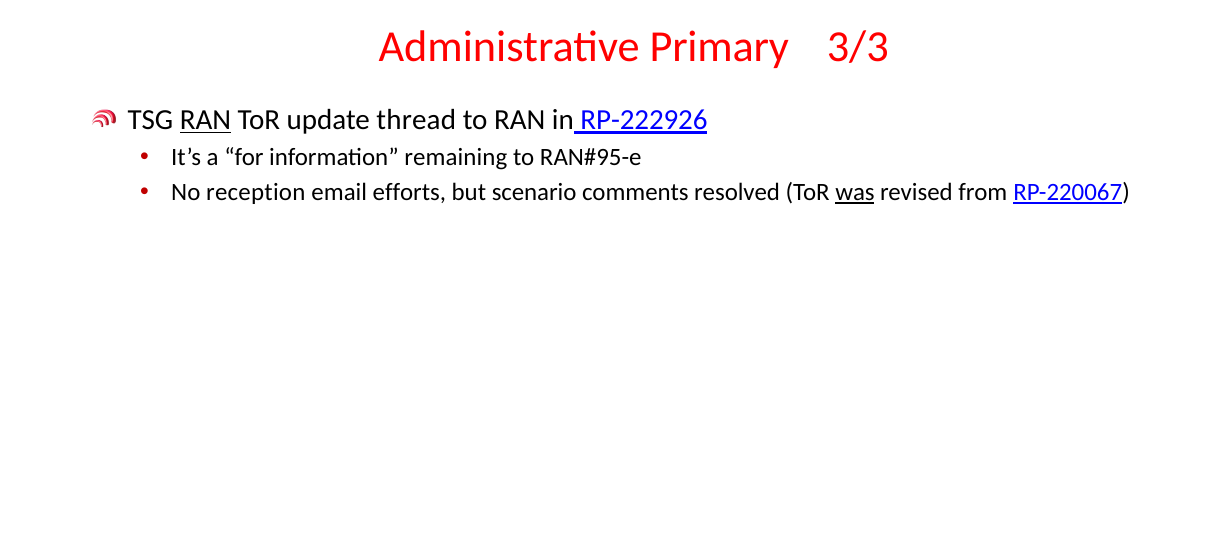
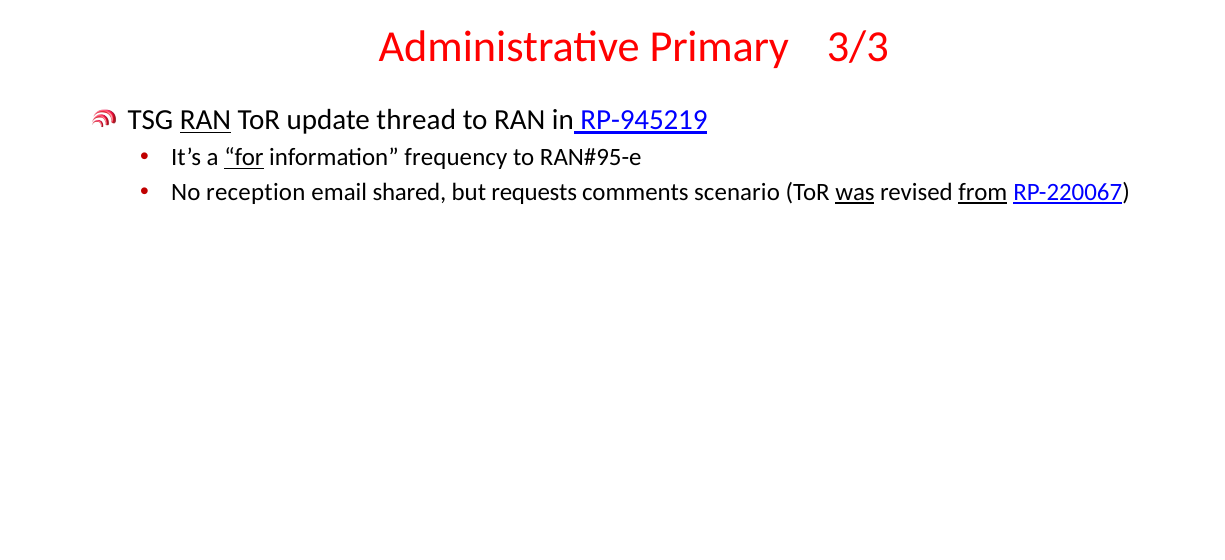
RP-222926: RP-222926 -> RP-945219 (644, 120)
for underline: none -> present (244, 158)
remaining: remaining -> frequency (456, 158)
efforts: efforts -> shared (409, 193)
scenario: scenario -> requests (534, 193)
resolved: resolved -> scenario (737, 193)
from underline: none -> present (983, 193)
